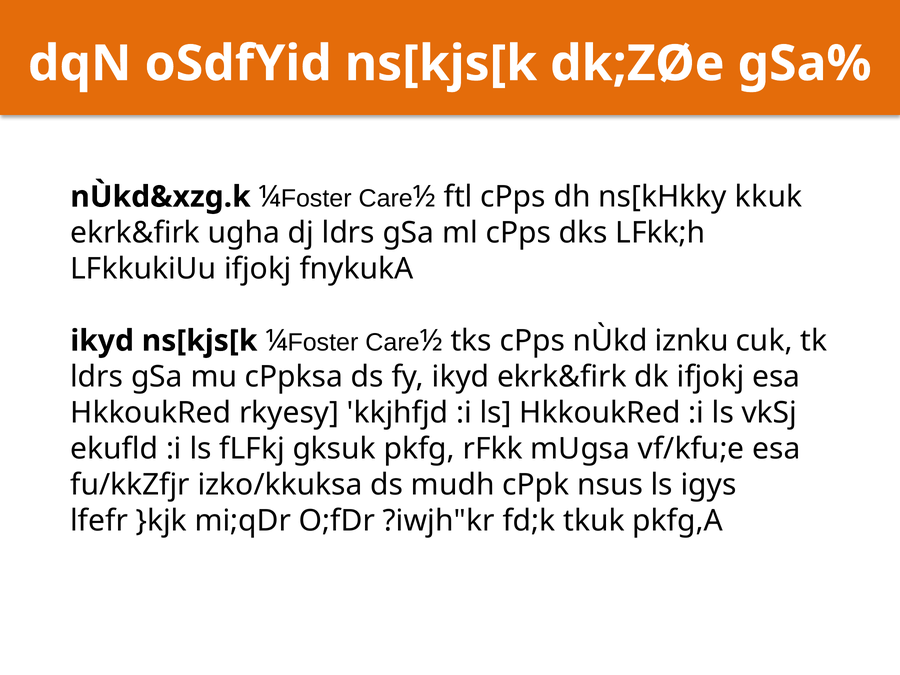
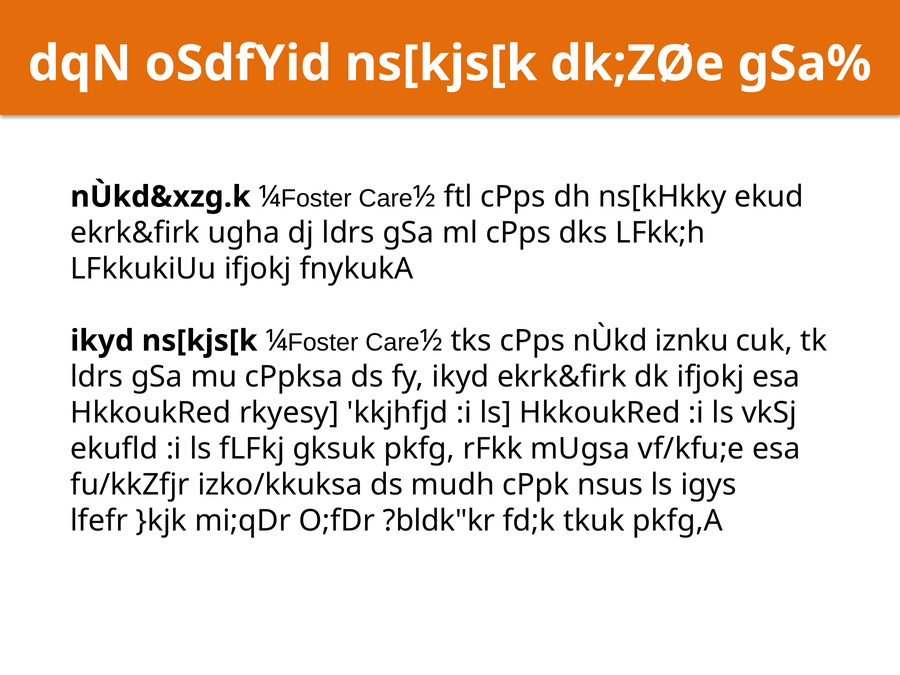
kkuk: kkuk -> ekud (769, 197)
?iwjh"kr: ?iwjh"kr -> ?bldk"kr (439, 521)
